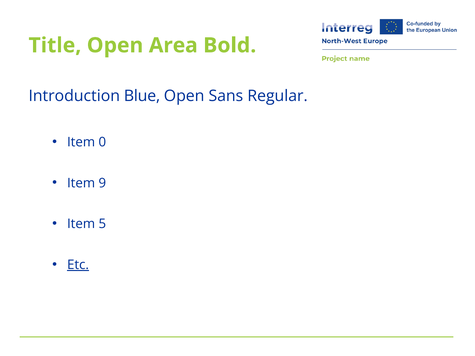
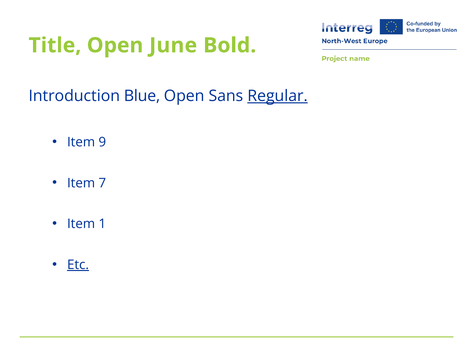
Area: Area -> June (173, 45)
Regular underline: none -> present (278, 96)
0: 0 -> 9 (102, 142)
9: 9 -> 7 (102, 183)
5: 5 -> 1 (102, 224)
